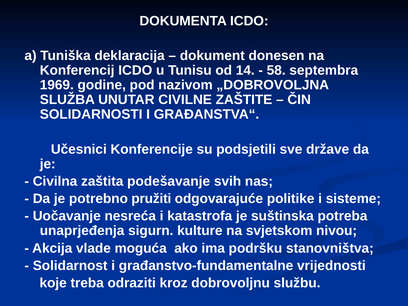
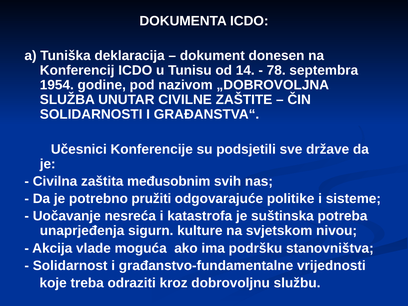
58: 58 -> 78 (276, 70)
1969: 1969 -> 1954 (57, 85)
podešavanje: podešavanje -> međusobnim (169, 181)
